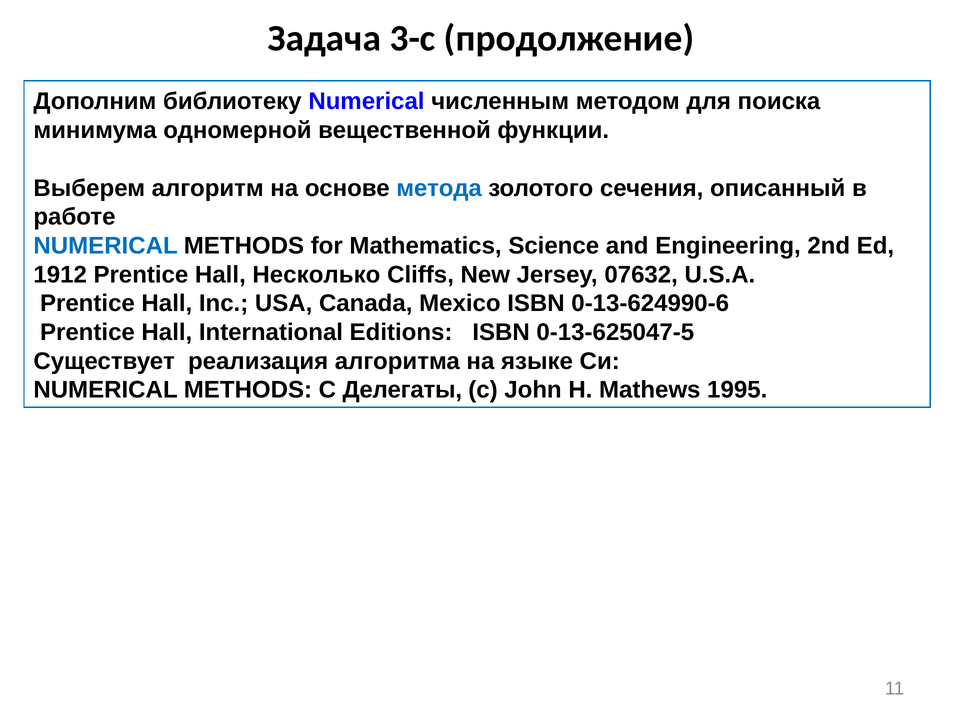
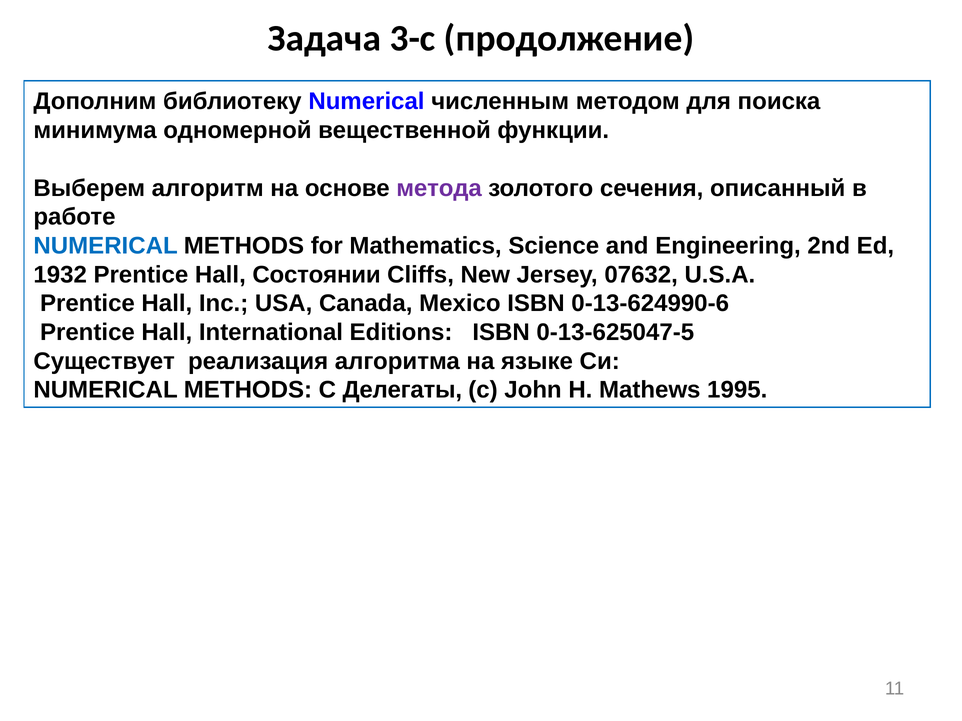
метода colour: blue -> purple (439, 188)
1912: 1912 -> 1932 (60, 275)
Несколько: Несколько -> Состоянии (317, 275)
